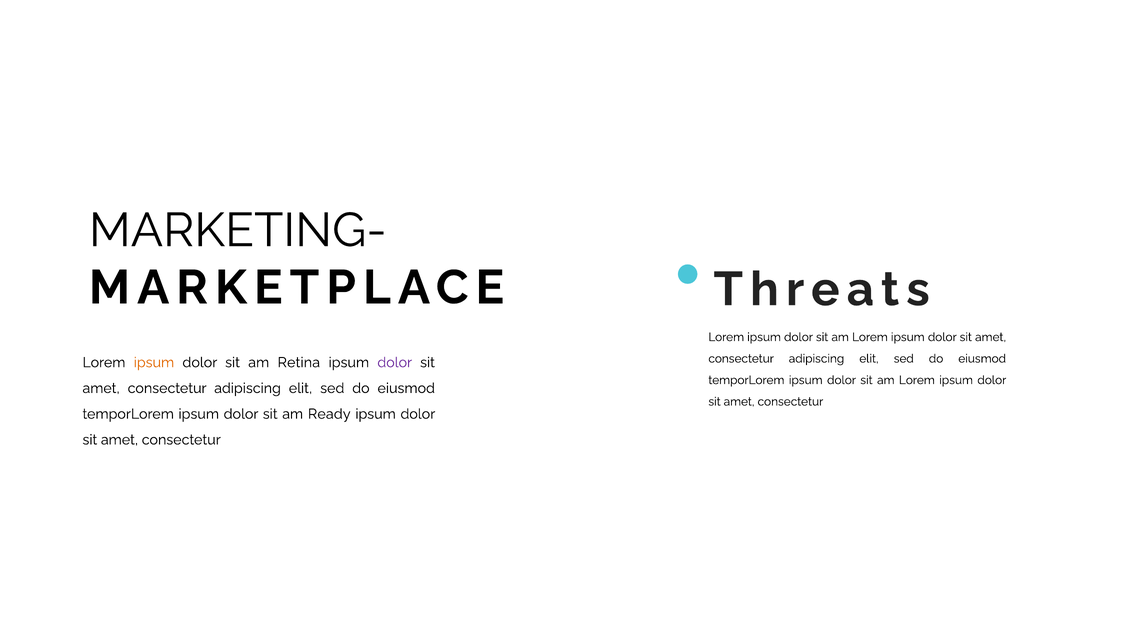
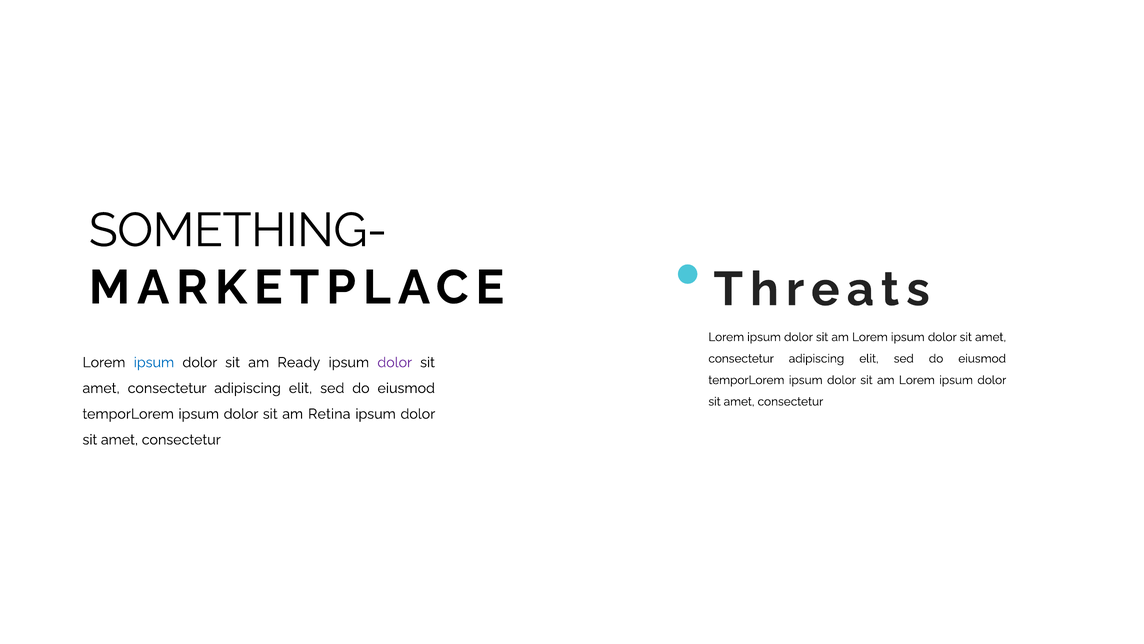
MARKETING-: MARKETING- -> SOMETHING- (238, 230)
ipsum colour: orange -> blue (154, 362)
Retina: Retina -> Ready (299, 362)
Ready: Ready -> Retina (329, 414)
